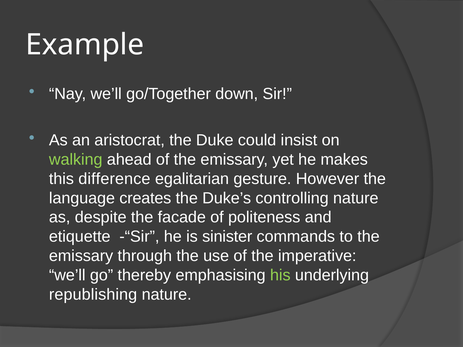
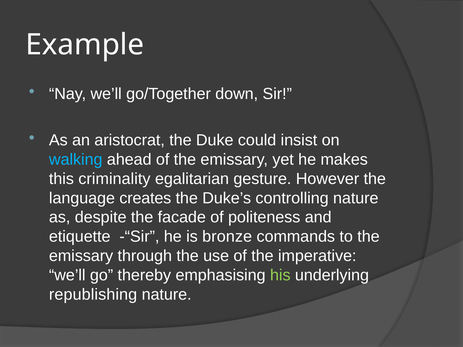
walking colour: light green -> light blue (76, 160)
difference: difference -> criminality (114, 179)
sinister: sinister -> bronze (227, 237)
